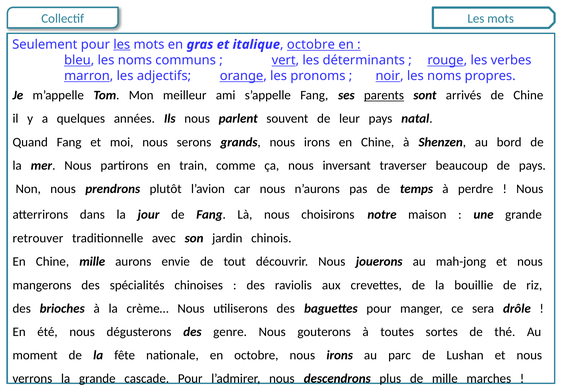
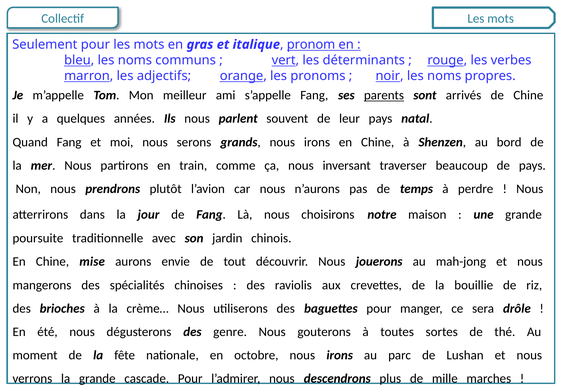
les underline: present -> none (122, 44)
octobre: octobre -> pronom (311, 44)
retrouver: retrouver -> poursuite (38, 238)
Chine mille: mille -> mise (92, 261)
